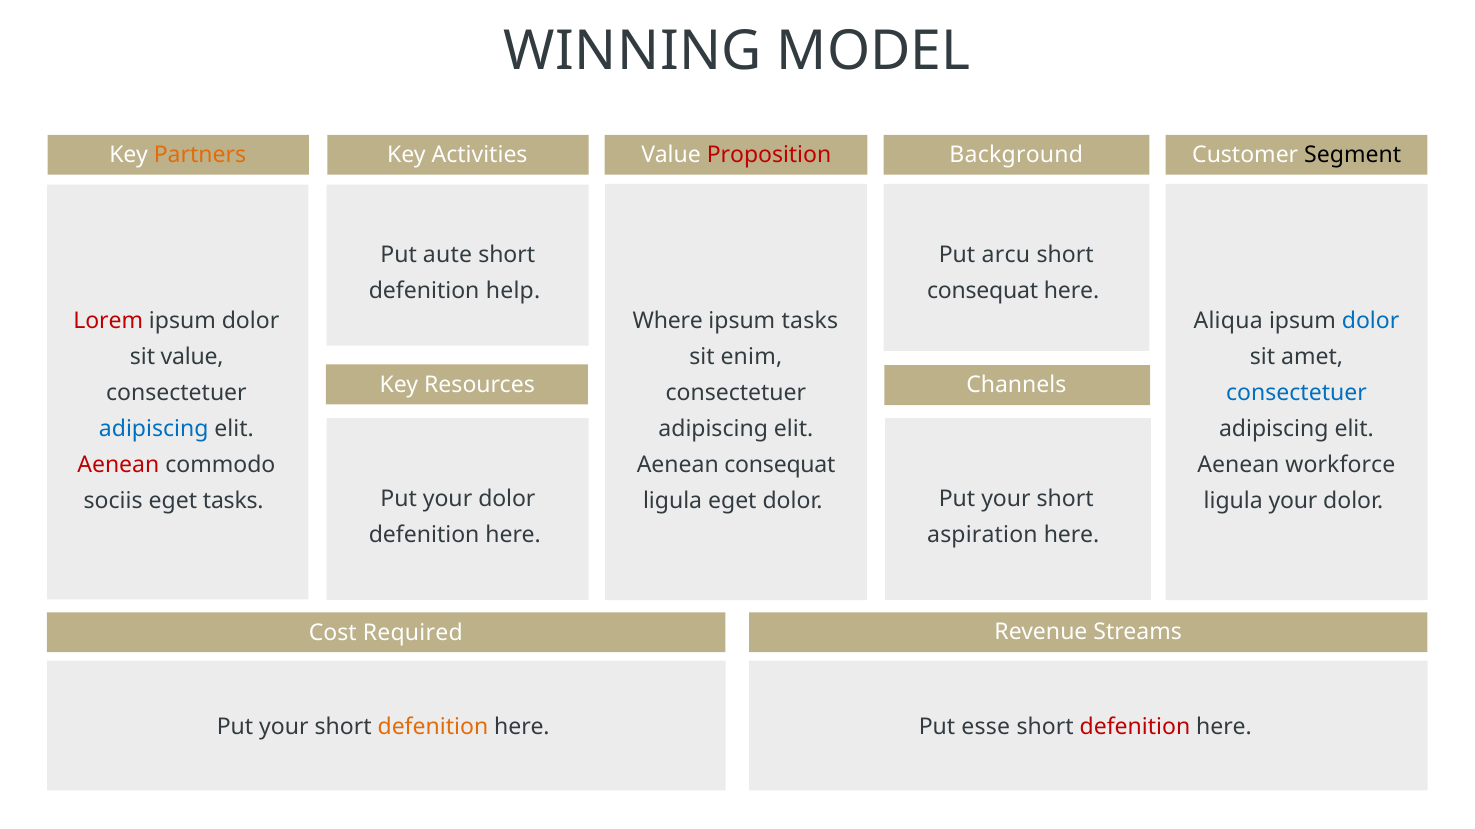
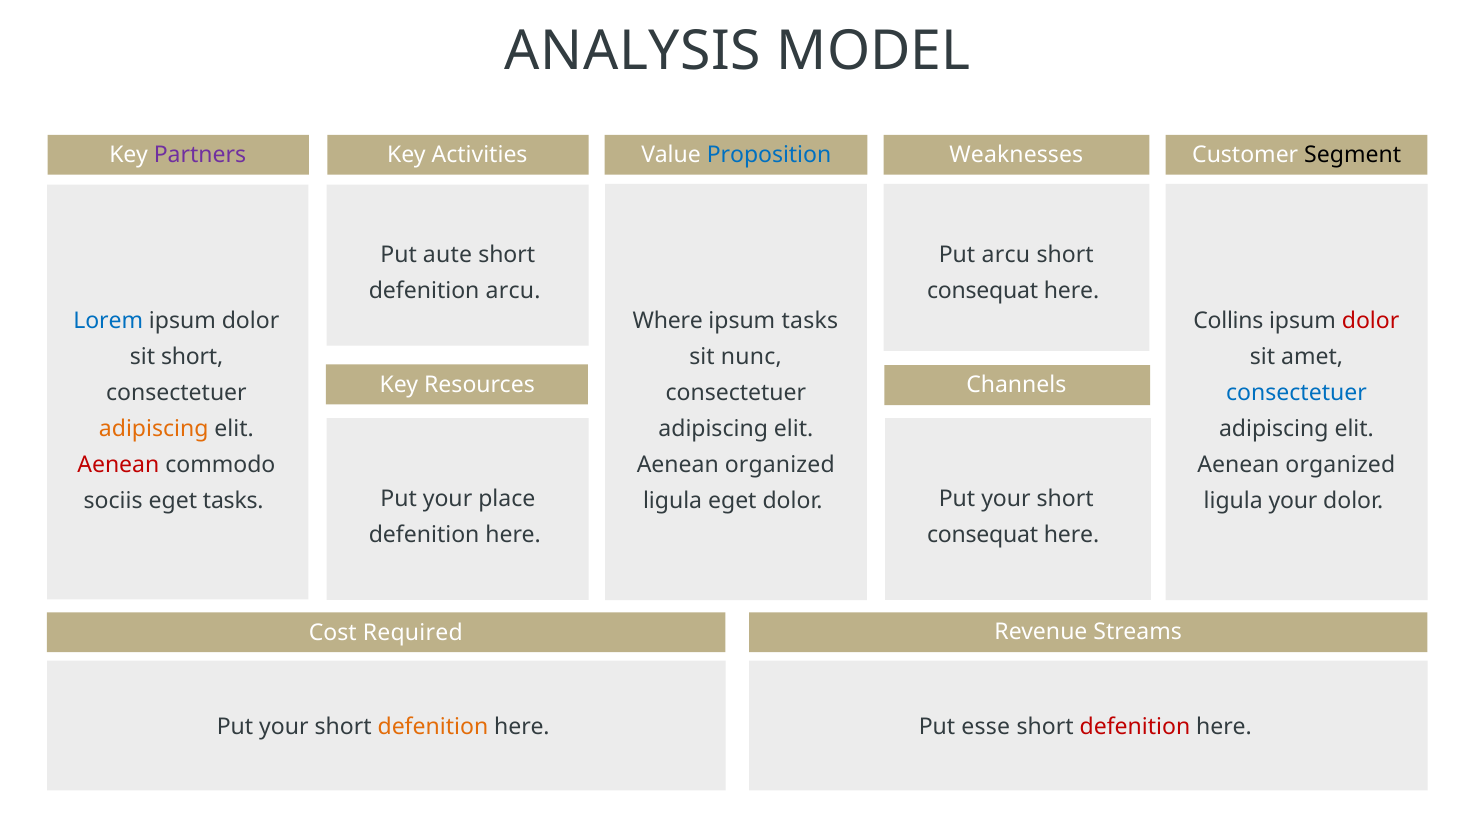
WINNING: WINNING -> ANALYSIS (633, 51)
Partners colour: orange -> purple (200, 155)
Proposition colour: red -> blue (769, 155)
Background: Background -> Weaknesses (1016, 155)
defenition help: help -> arcu (513, 291)
Lorem colour: red -> blue (108, 322)
Aliqua: Aliqua -> Collins (1228, 322)
dolor colour: blue -> red (1371, 322)
sit value: value -> short (192, 358)
enim: enim -> nunc (751, 358)
adipiscing colour: blue -> orange (154, 429)
consequat: consequat -> organized (780, 465)
workforce: workforce -> organized (1340, 465)
Put your dolor: dolor -> place (507, 499)
aspiration: aspiration -> consequat (983, 535)
